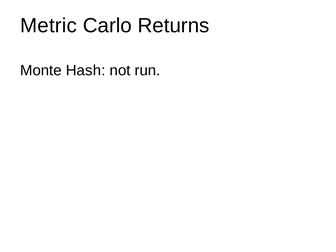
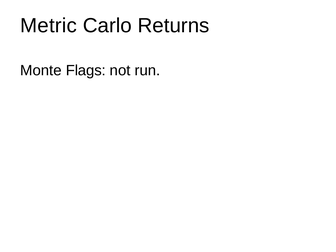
Hash: Hash -> Flags (86, 70)
